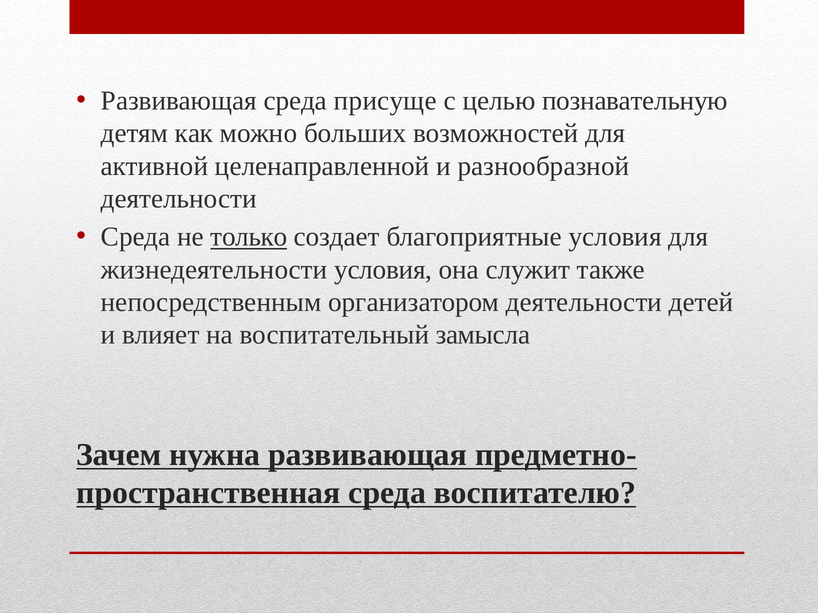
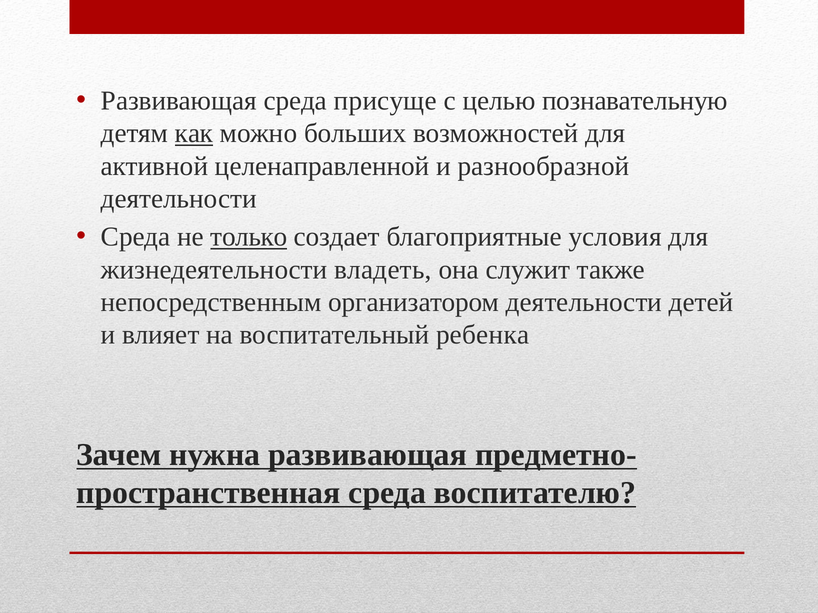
как underline: none -> present (194, 133)
жизнедеятельности условия: условия -> владеть (383, 270)
замысла: замысла -> ребенка (483, 335)
